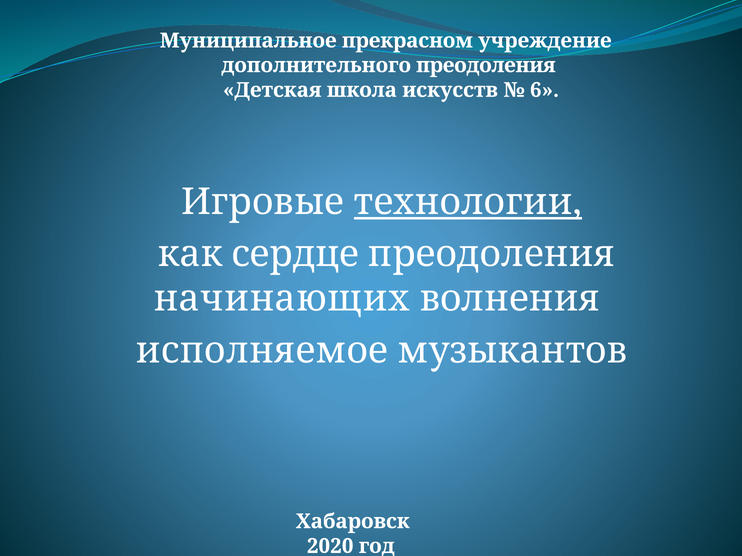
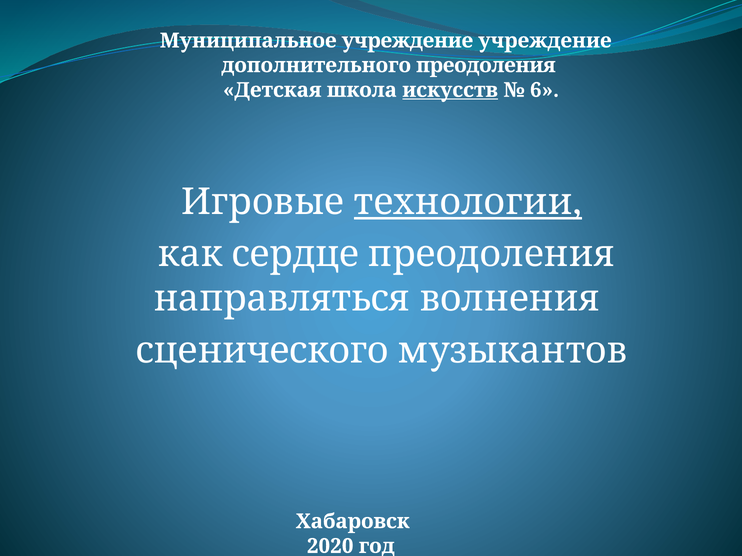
Муниципальное прекрасном: прекрасном -> учреждение (407, 41)
искусств underline: none -> present (450, 90)
начинающих: начинающих -> направляться (282, 299)
исполняемое: исполняемое -> сценического (262, 351)
